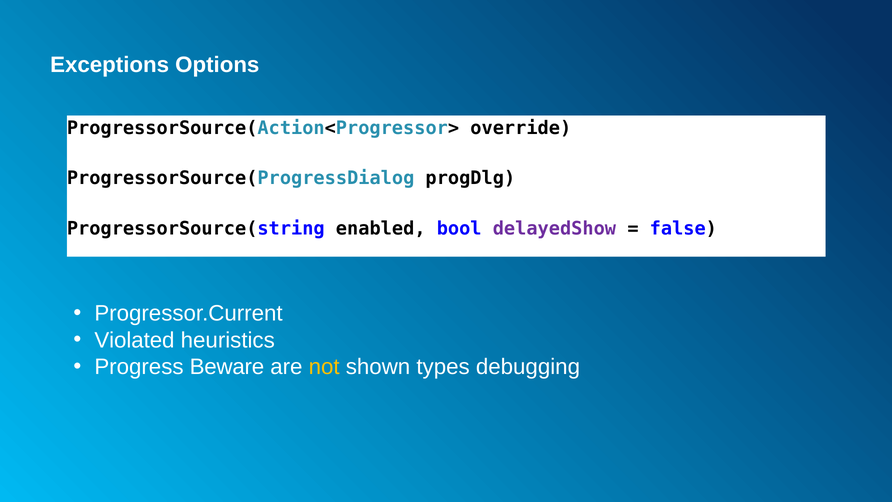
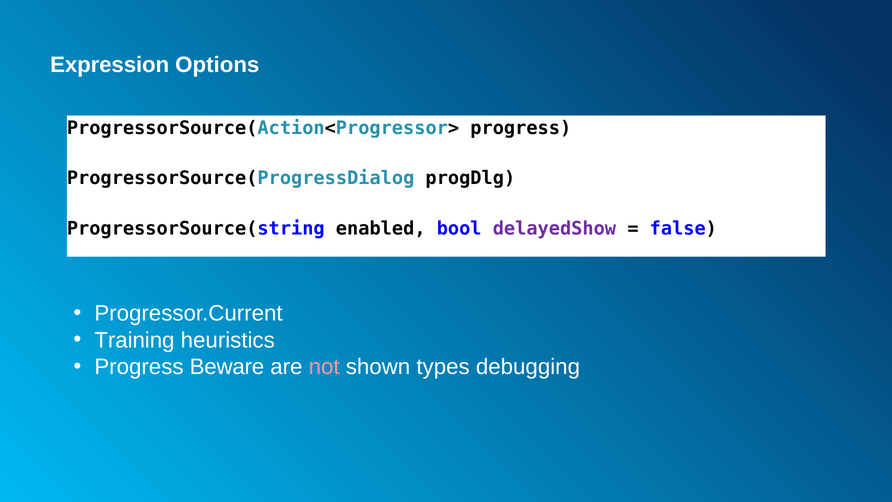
Exceptions: Exceptions -> Expression (110, 65)
ProgressorSource(Action<Progressor> override: override -> progress (521, 128)
Violated: Violated -> Training (134, 340)
not colour: yellow -> pink (324, 367)
